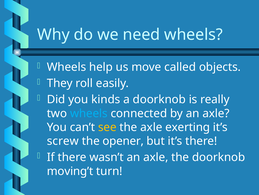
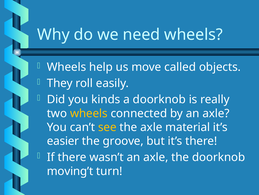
wheels colour: light blue -> yellow (89, 113)
exerting: exerting -> material (188, 127)
screw: screw -> easier (63, 141)
opener: opener -> groove (123, 141)
